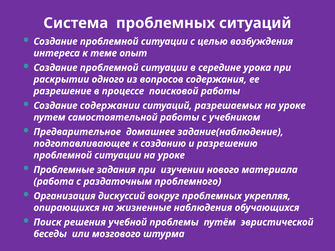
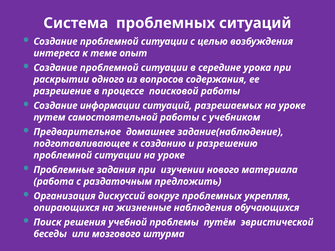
содержании: содержании -> информации (110, 106)
проблемного: проблемного -> предложить (188, 182)
